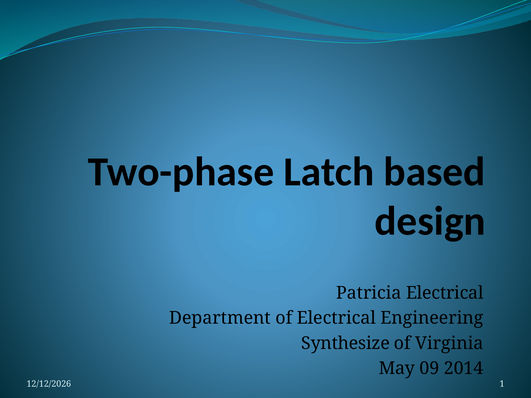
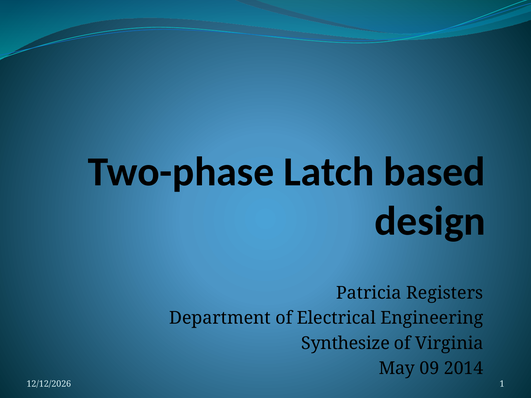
Patricia Electrical: Electrical -> Registers (445, 293)
